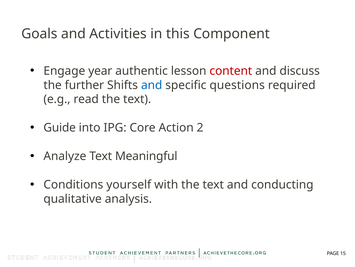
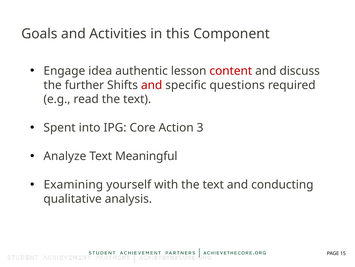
year: year -> idea (100, 71)
and colour: blue -> red (152, 85)
Guide: Guide -> Spent (60, 127)
2: 2 -> 3 (200, 127)
Conditions: Conditions -> Examining (73, 184)
